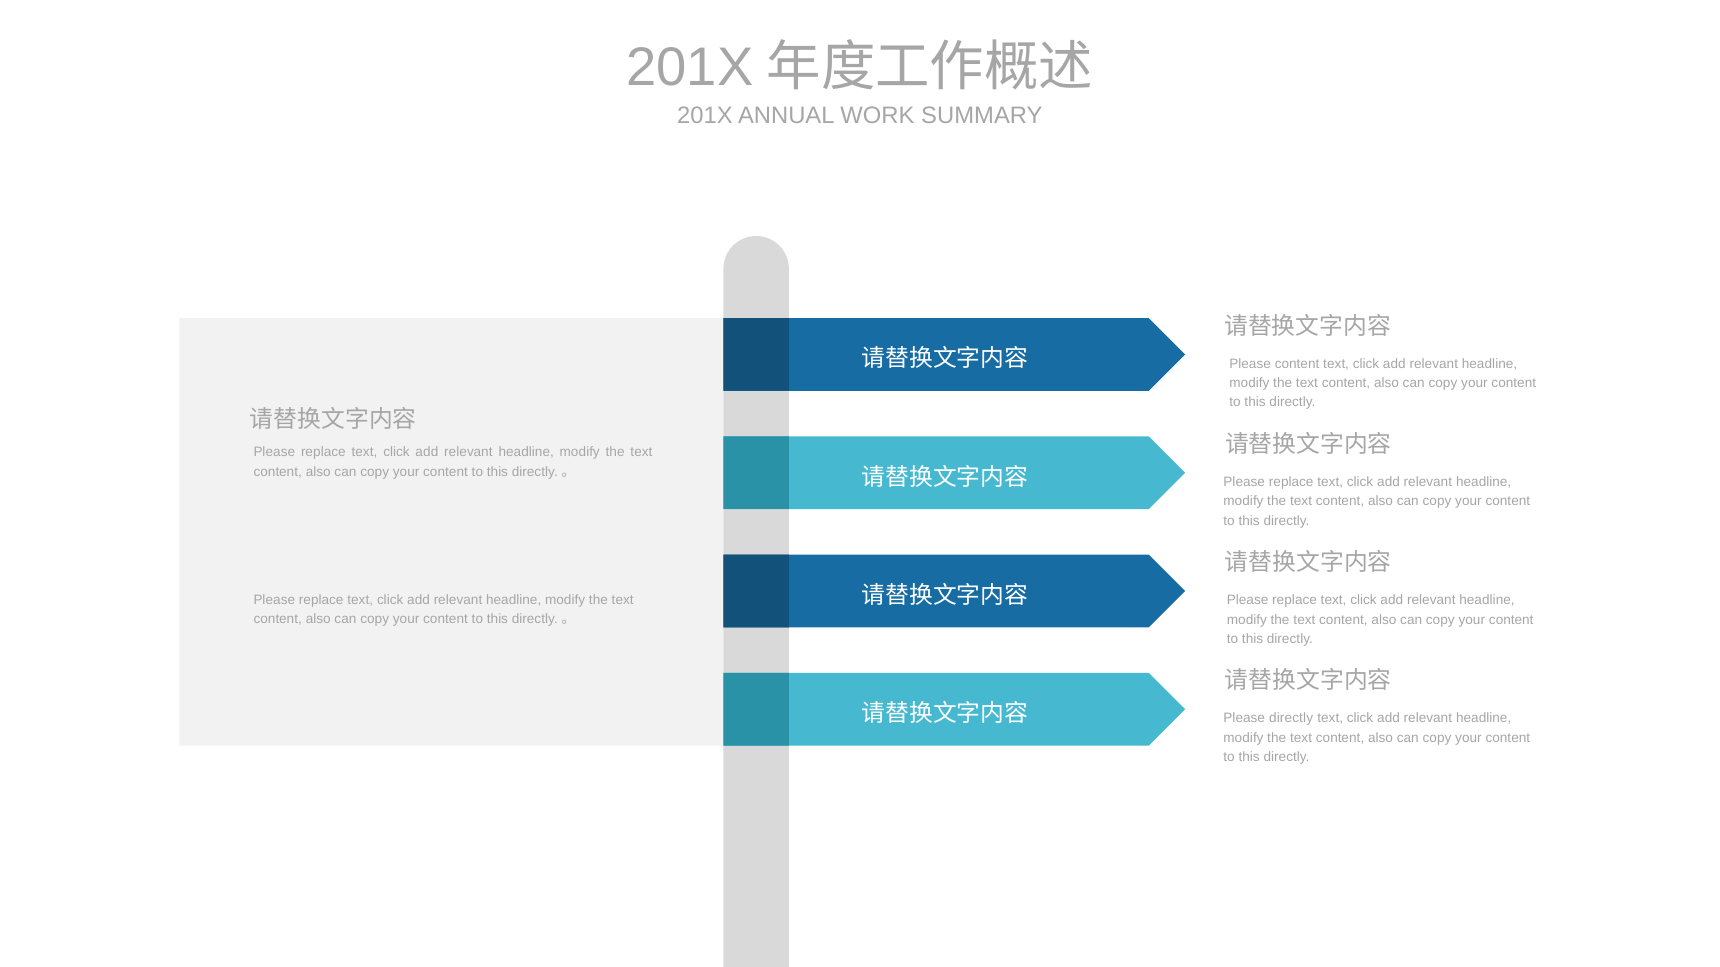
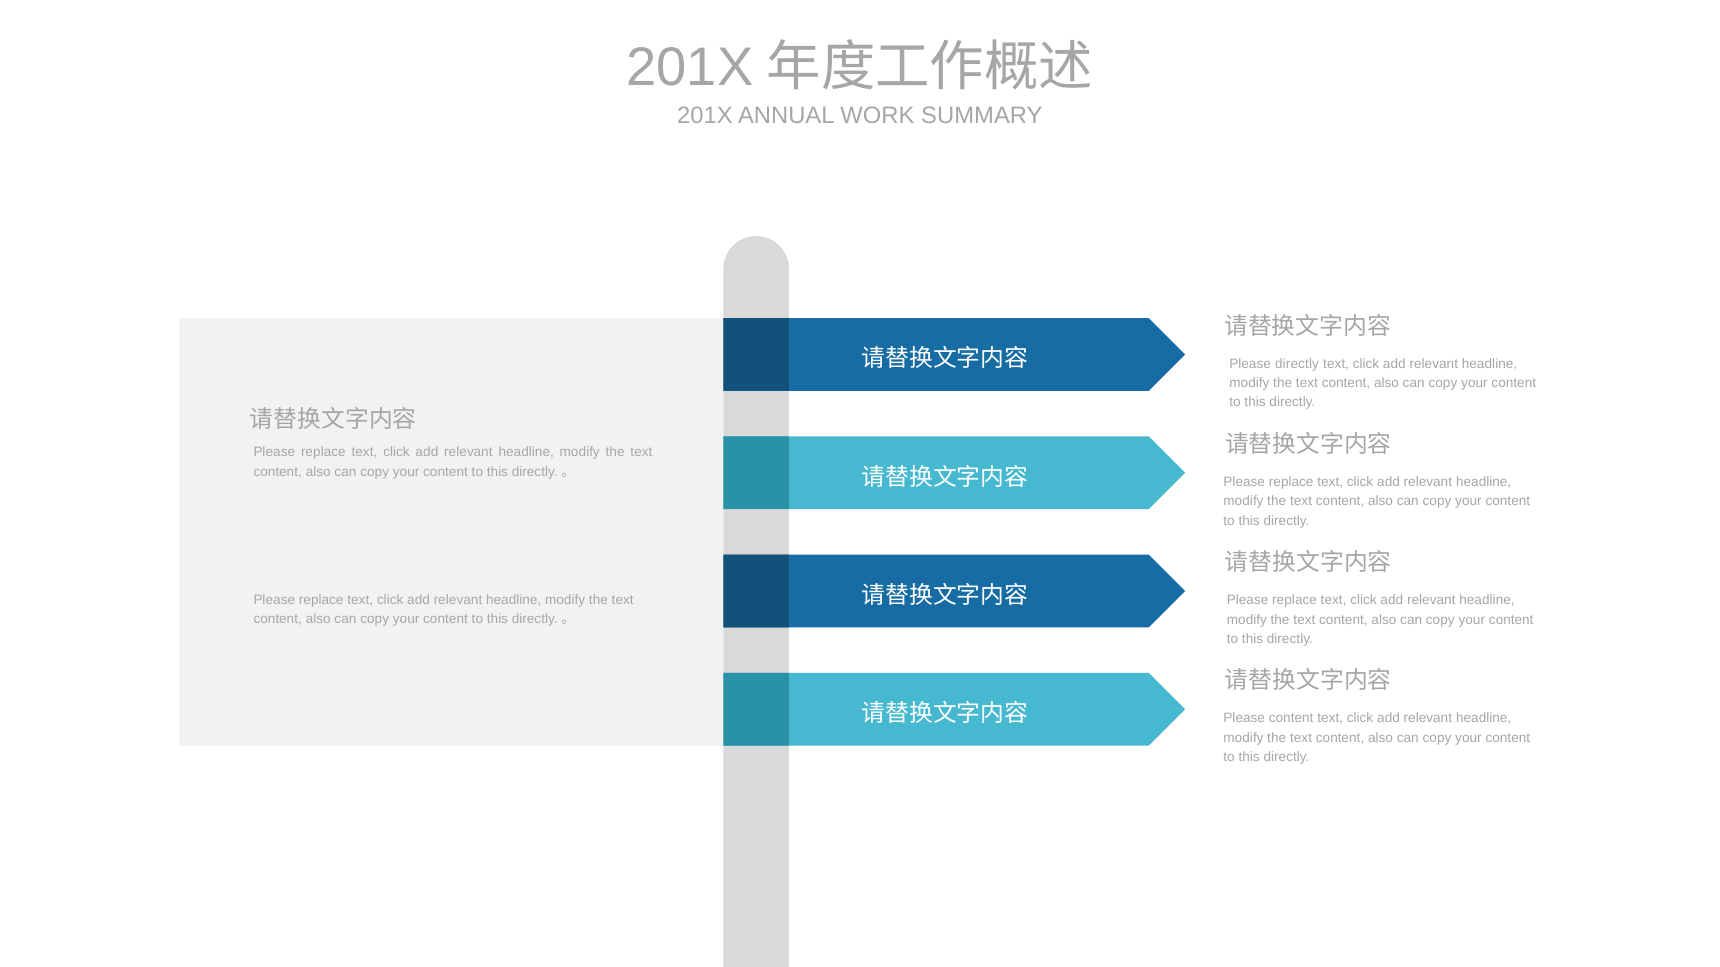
Please content: content -> directly (1297, 364)
Please directly: directly -> content (1291, 719)
